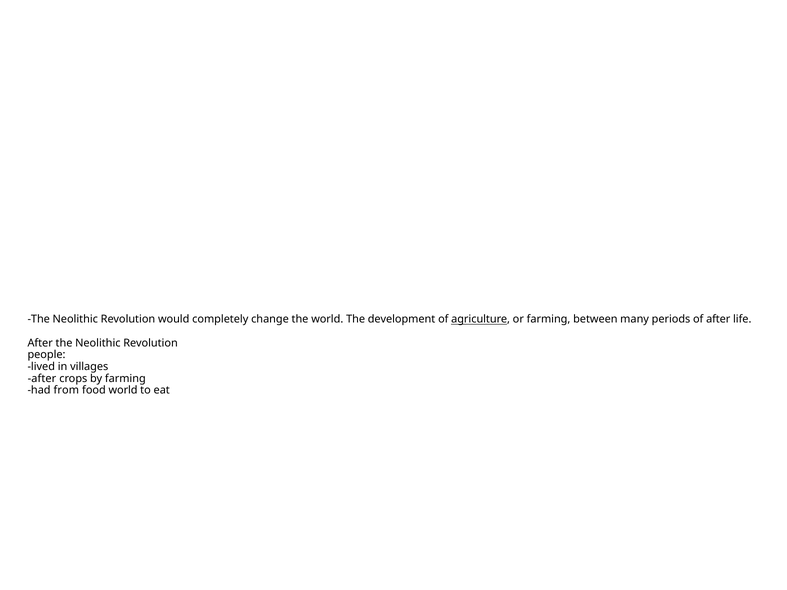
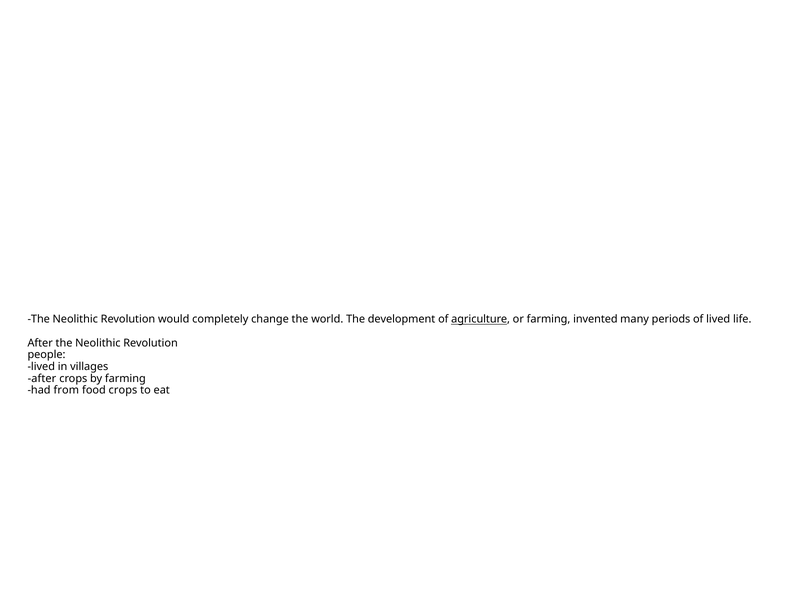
between: between -> invented (595, 319)
of after: after -> lived (718, 319)
food world: world -> crops (123, 390)
